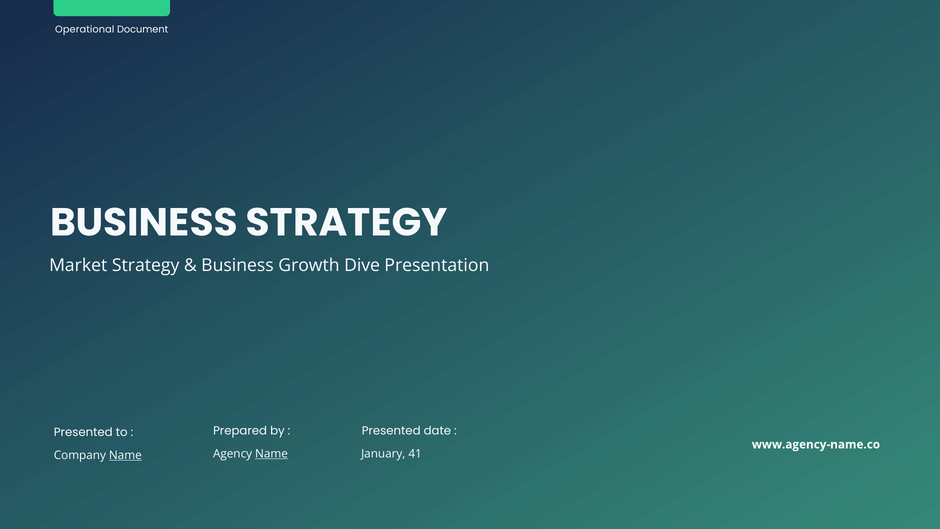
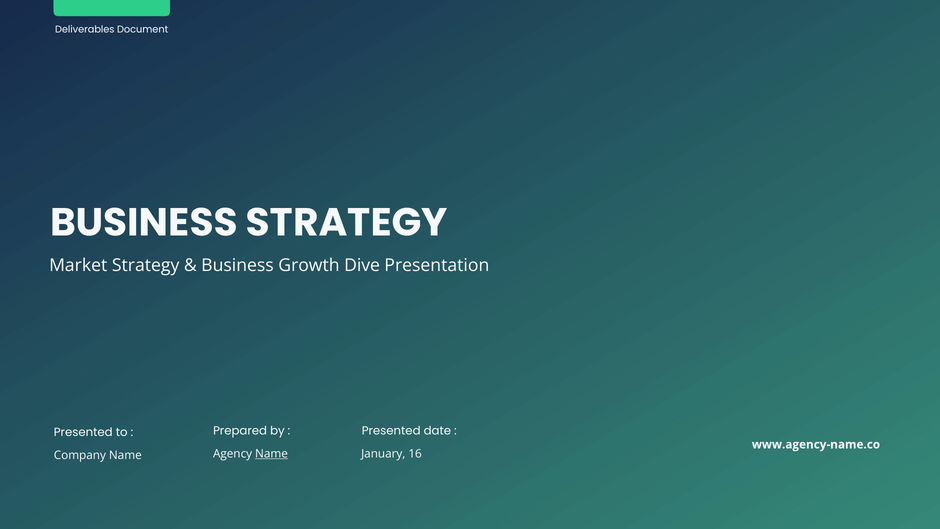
Operational: Operational -> Deliverables (85, 30)
41: 41 -> 16 (415, 454)
Name underline: present -> none (125, 455)
